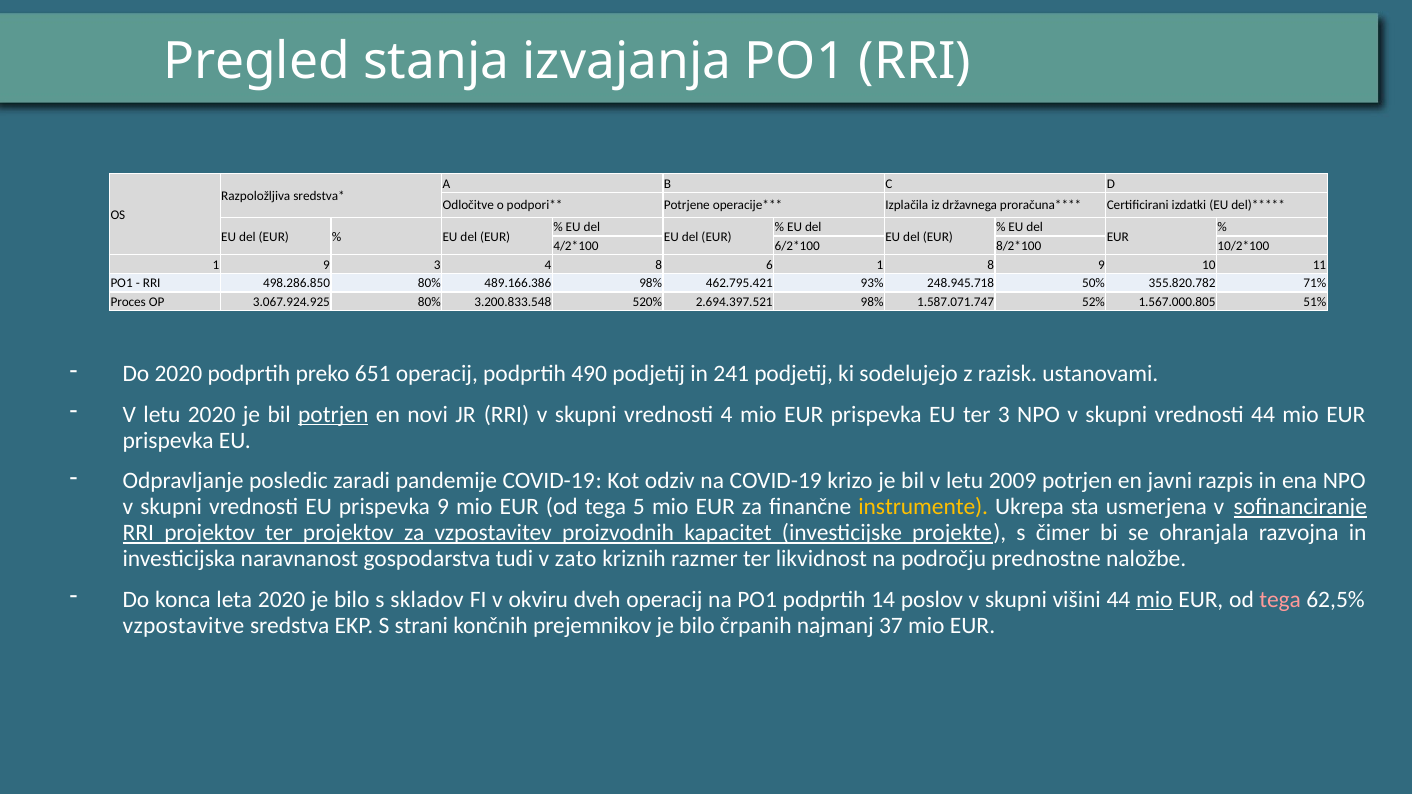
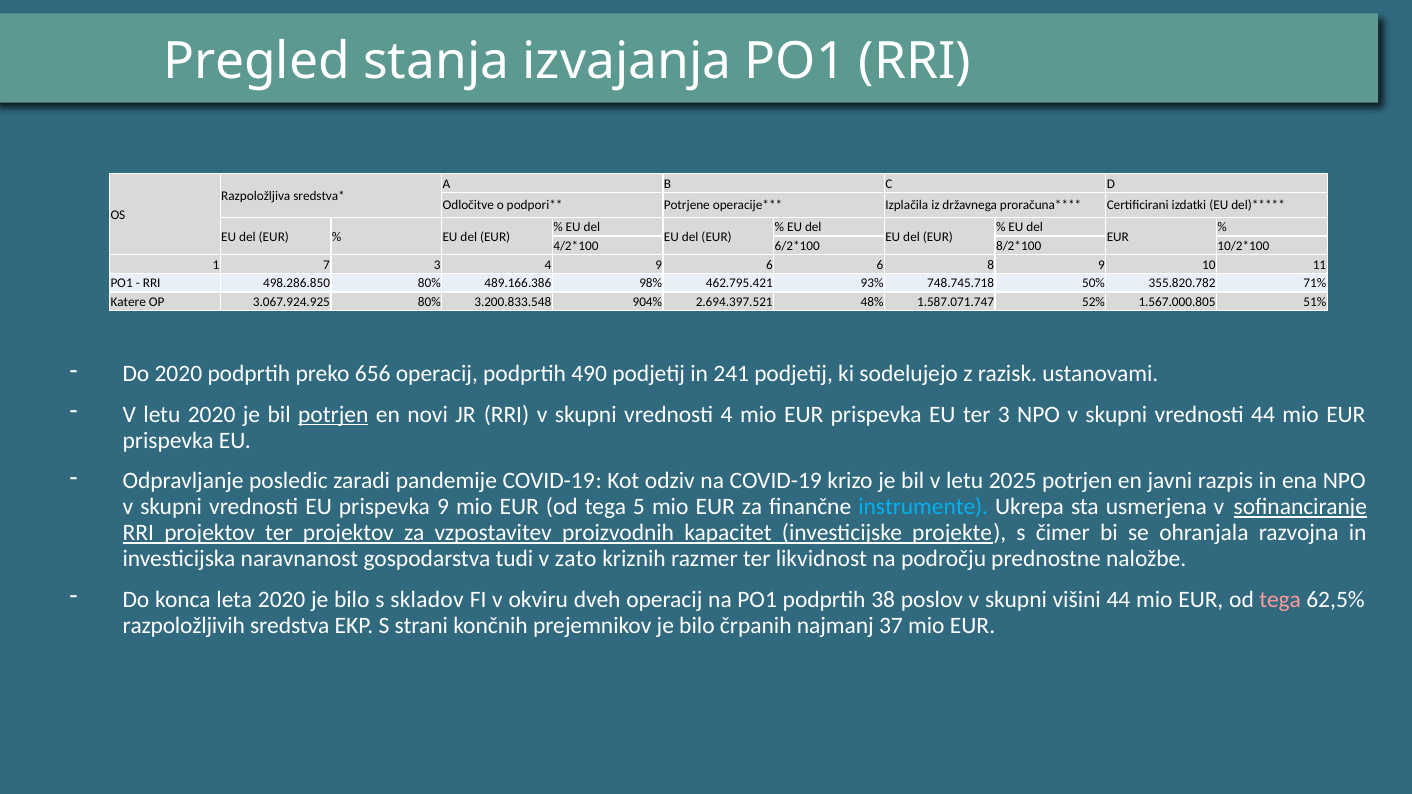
1 9: 9 -> 7 (327, 265)
4 8: 8 -> 9 (659, 265)
6 1: 1 -> 6 (880, 265)
248.945.718: 248.945.718 -> 748.745.718 (961, 283)
Proces: Proces -> Katere (128, 302)
520%: 520% -> 904% (647, 302)
2.694.397.521 98%: 98% -> 48% (872, 302)
651: 651 -> 656 (373, 374)
2009: 2009 -> 2025 (1013, 481)
instrumente colour: yellow -> light blue (923, 507)
14: 14 -> 38 (883, 600)
mio underline: present -> none (1154, 600)
vzpostavitve: vzpostavitve -> razpoložljivih (184, 625)
